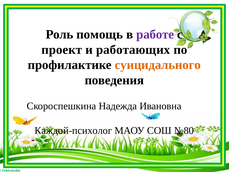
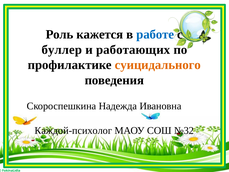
помощь: помощь -> кажется (100, 34)
работе colour: purple -> blue (155, 34)
проект: проект -> буллер (62, 50)
№80: №80 -> №32 (184, 130)
